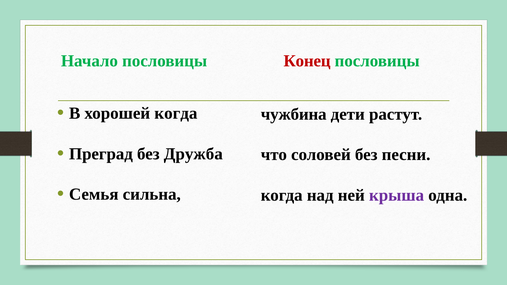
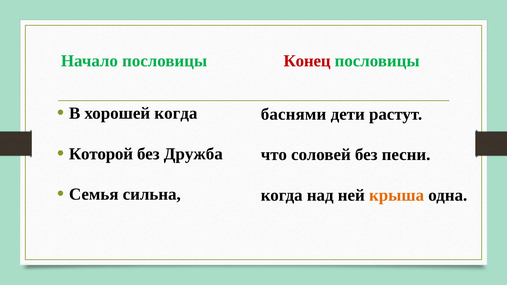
чужбина: чужбина -> баснями (294, 114)
Преград: Преград -> Которой (101, 154)
крыша colour: purple -> orange (397, 195)
